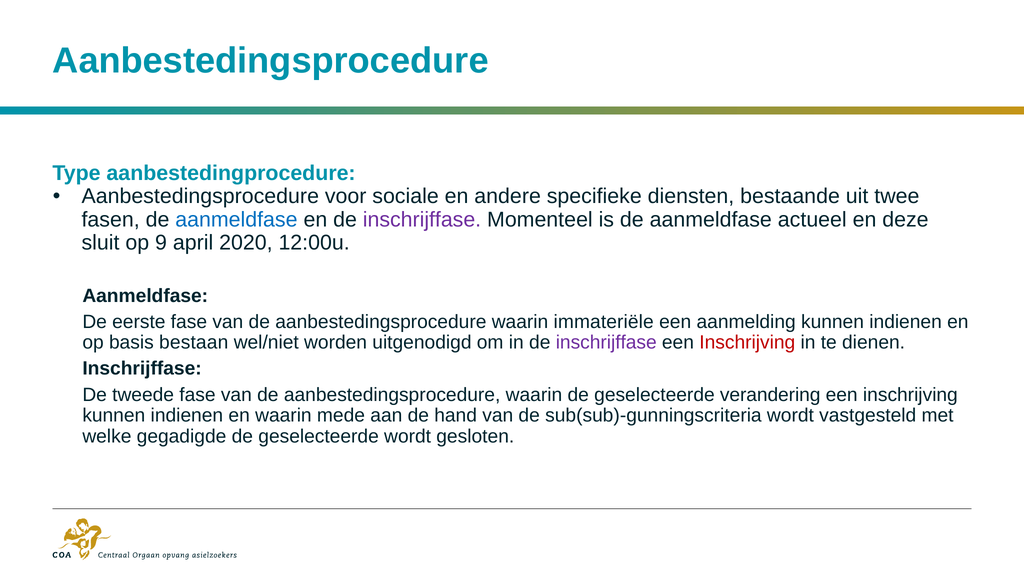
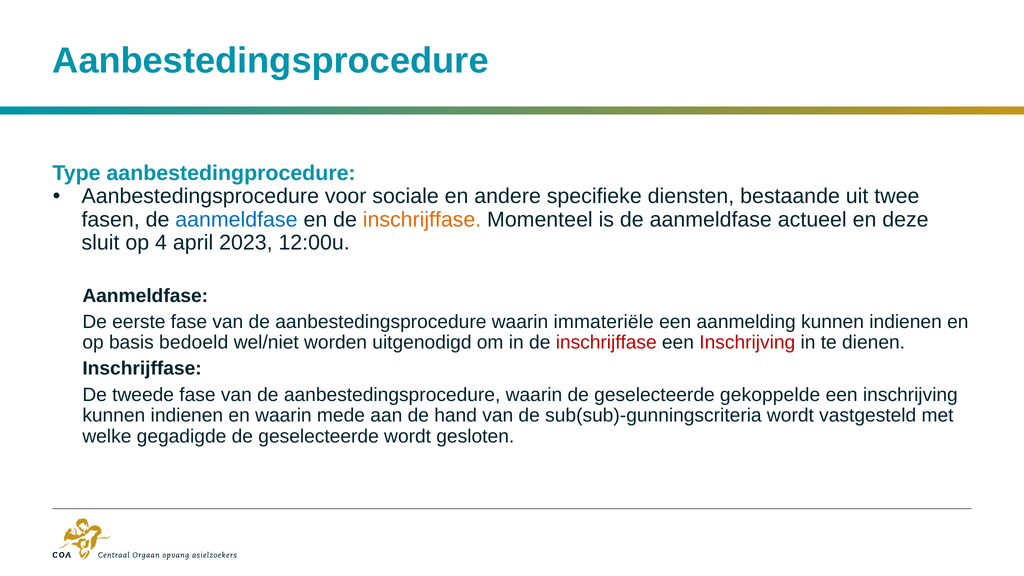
inschrijffase colour: purple -> orange (422, 219)
9: 9 -> 4 (161, 243)
2020: 2020 -> 2023 (246, 243)
bestaan: bestaan -> bedoeld (194, 343)
inschrijffase colour: purple -> red (606, 343)
verandering: verandering -> gekoppelde (770, 395)
